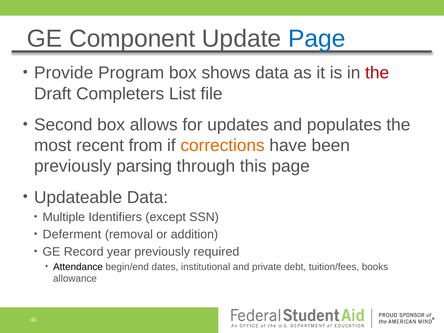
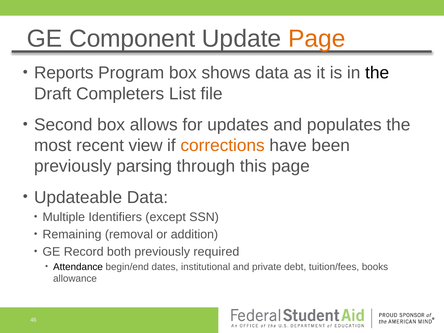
Page colour: blue -> orange (317, 39)
Provide: Provide -> Reports (64, 73)
the colour: red -> black (377, 73)
from: from -> view (146, 146)
Deferment: Deferment -> Remaining (72, 234)
year: year -> both (119, 252)
